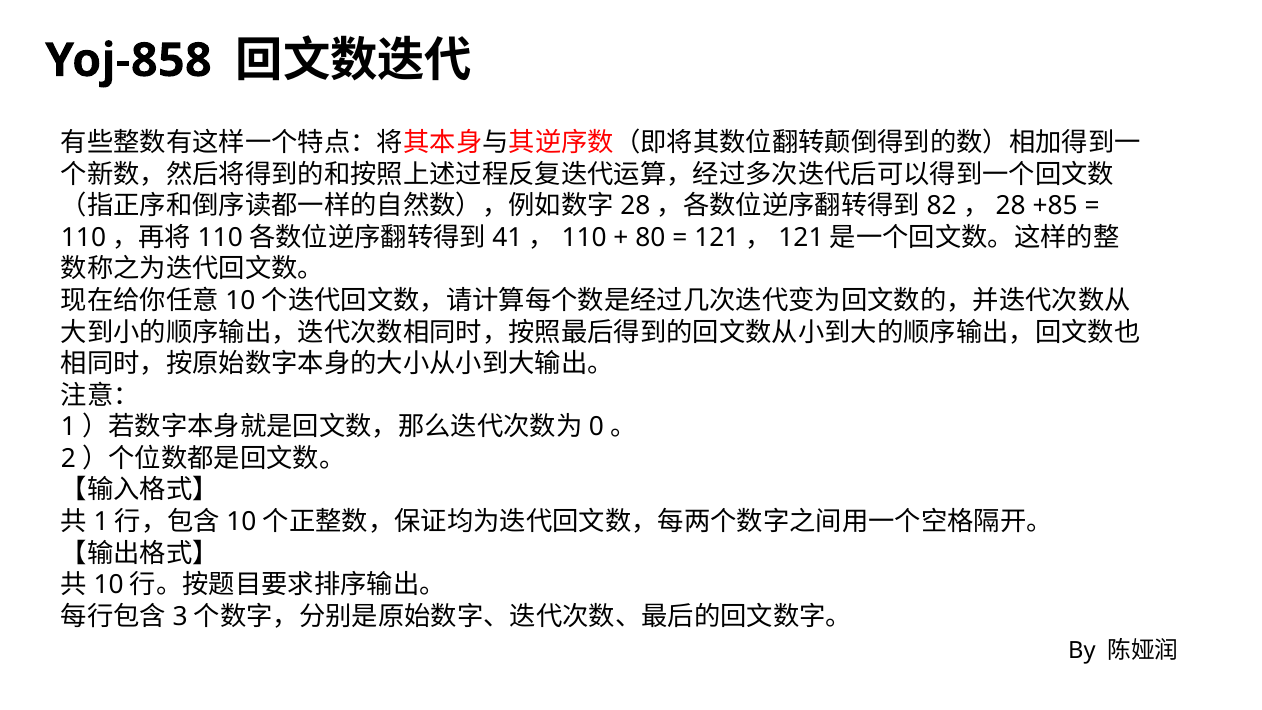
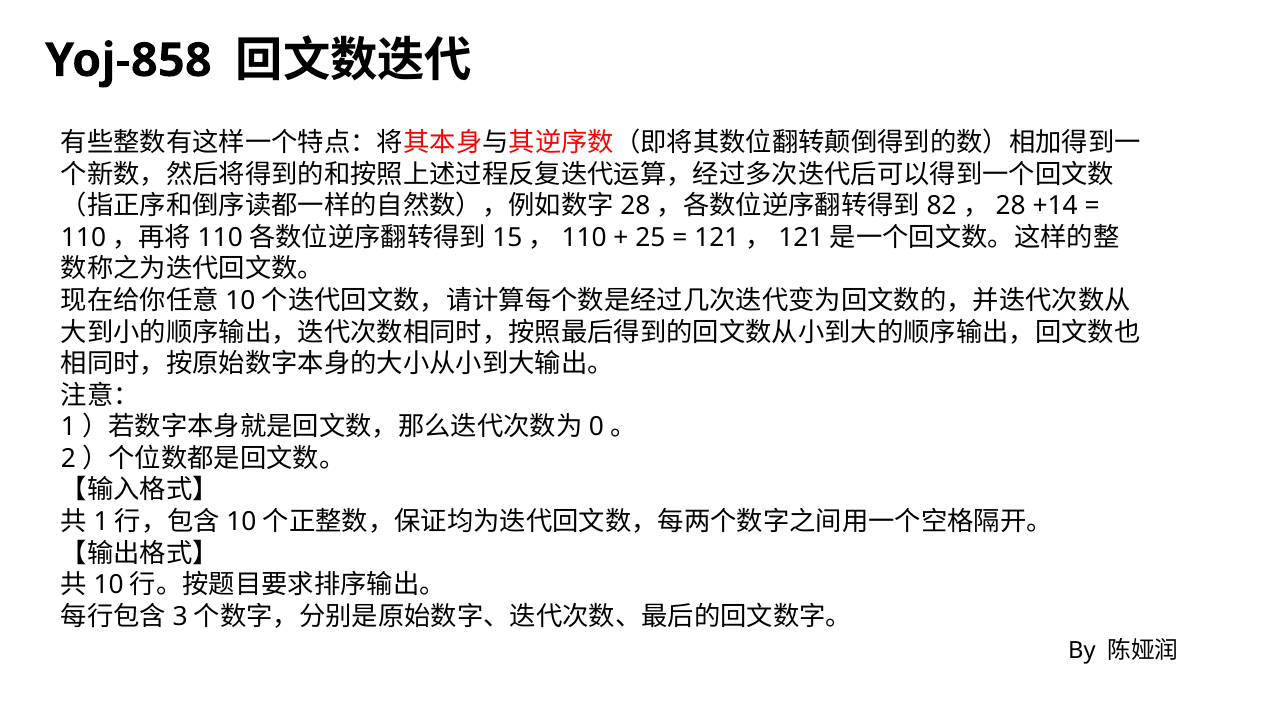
+85: +85 -> +14 (1055, 206)
41: 41 -> 15 (508, 238)
80: 80 -> 25 (650, 238)
